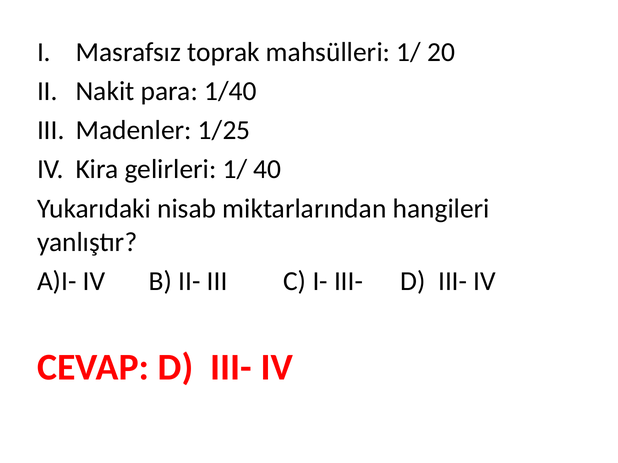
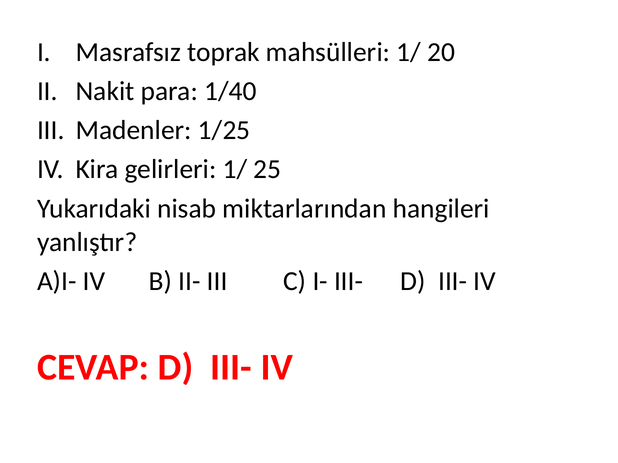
40: 40 -> 25 (267, 170)
